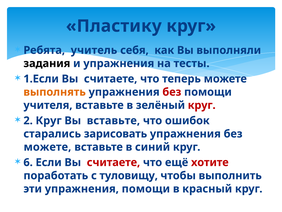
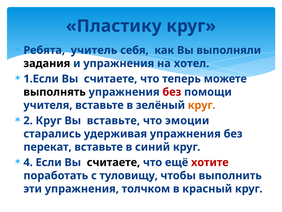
тесты: тесты -> хотел (192, 63)
выполнять colour: orange -> black (55, 92)
круг colour: red -> orange (202, 105)
ошибок: ошибок -> эмоции (187, 120)
зарисовать: зарисовать -> удерживая (115, 134)
можете: можете -> перекат (48, 147)
6: 6 -> 4 (28, 162)
считаете colour: red -> black (113, 162)
упражнения помощи: помощи -> толчком (146, 188)
